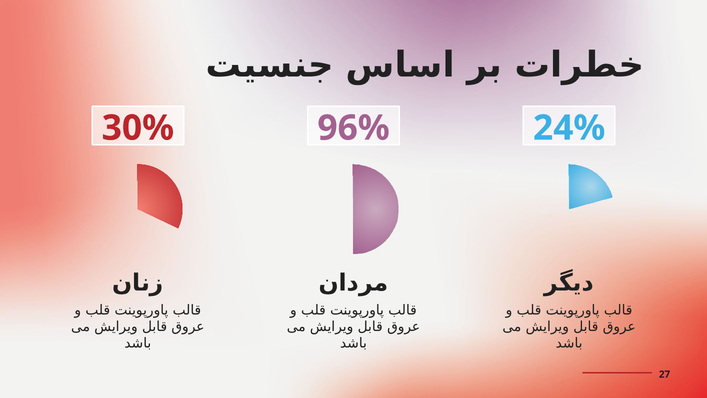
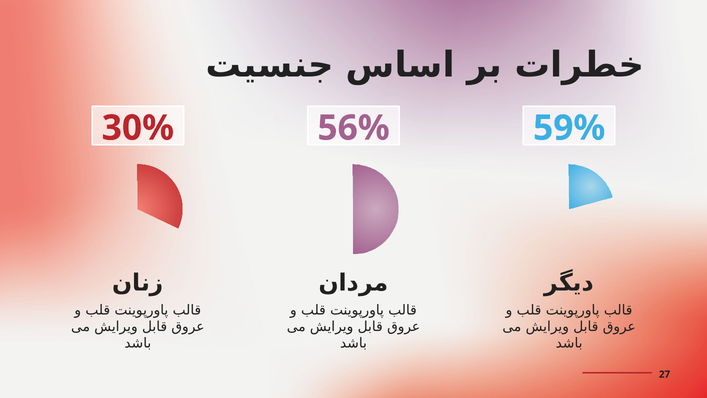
96%: 96% -> 56% (354, 128)
24%: 24% -> 59% (569, 128)
